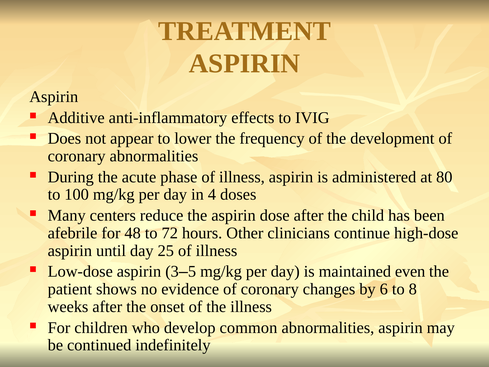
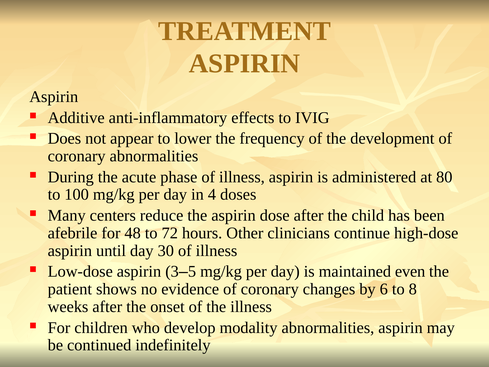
25: 25 -> 30 (166, 251)
common: common -> modality (249, 327)
